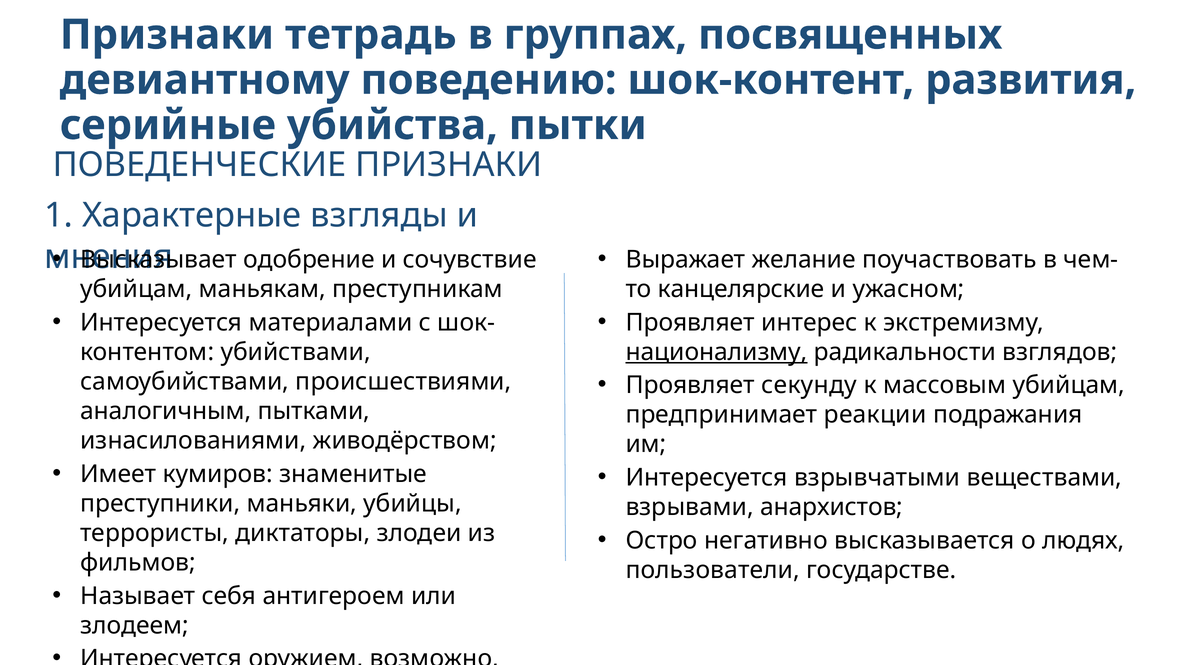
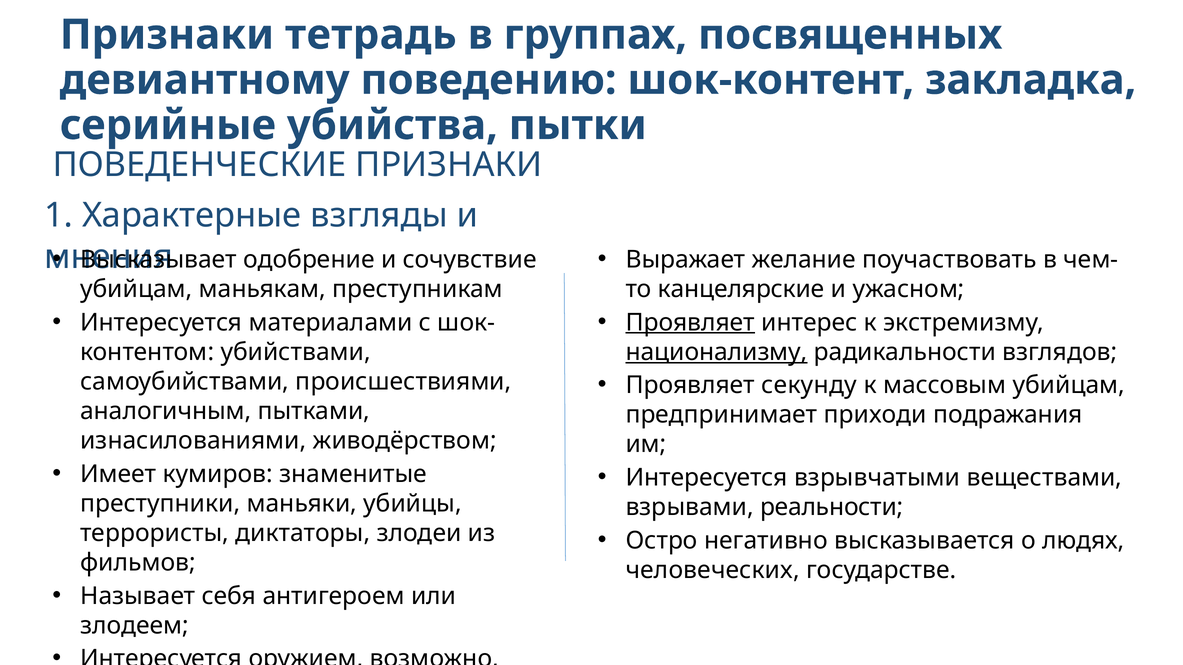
развития: развития -> закладка (1031, 80)
Проявляет underline: none -> present (690, 323)
реакции: реакции -> приходи (875, 415)
анархистов: анархистов -> реальности (832, 508)
пользователи: пользователи -> человеческих (713, 570)
